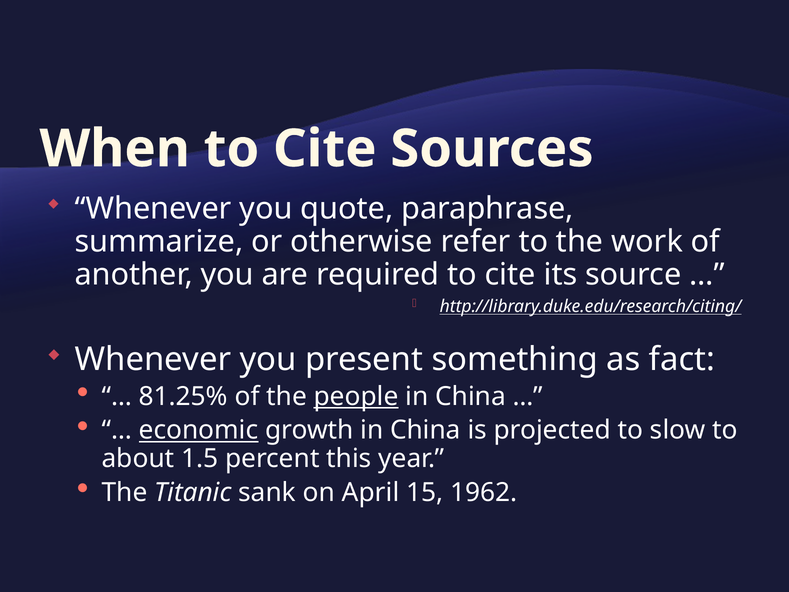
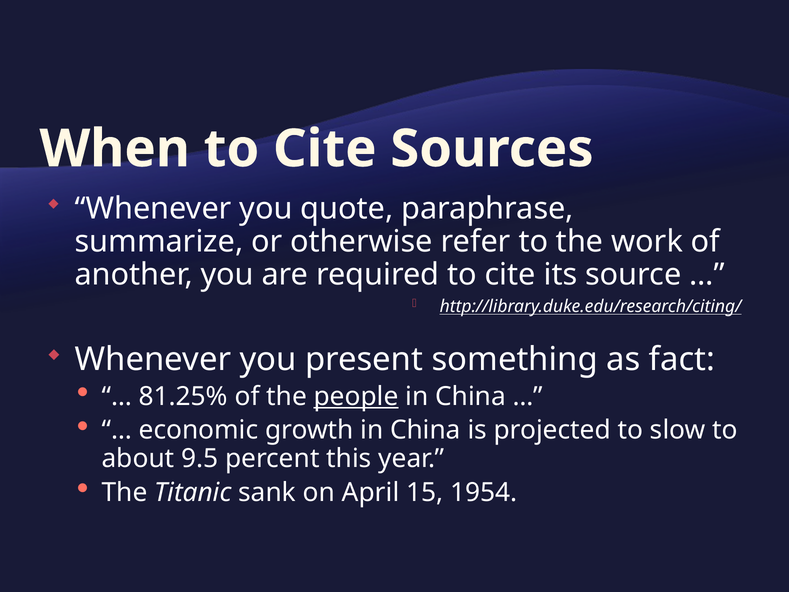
economic underline: present -> none (199, 430)
1.5: 1.5 -> 9.5 (200, 459)
1962: 1962 -> 1954 (484, 492)
